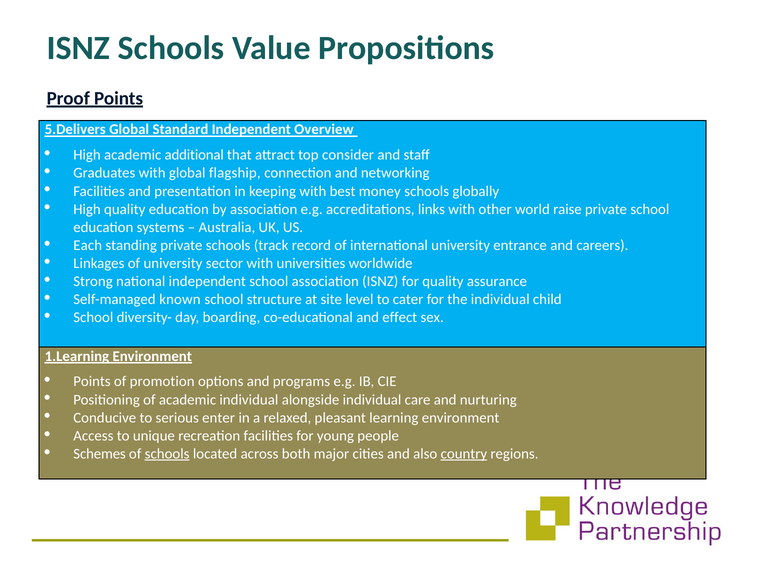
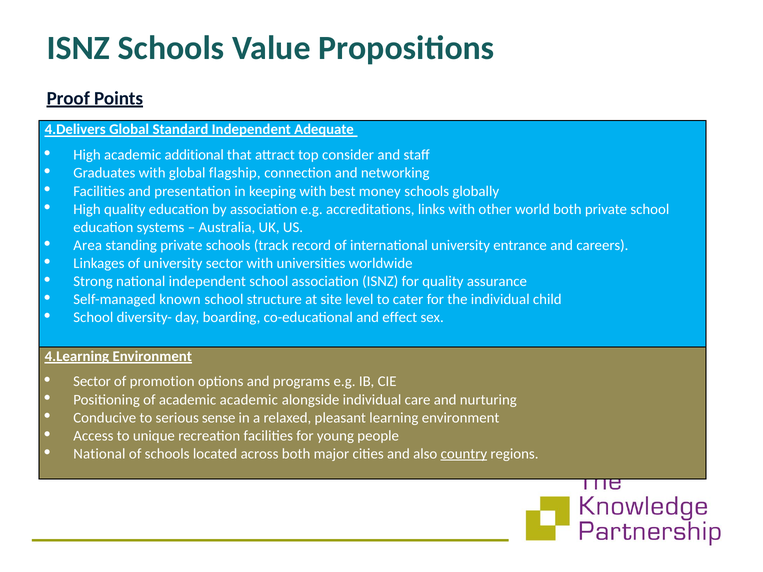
5.Delivers: 5.Delivers -> 4.Delivers (75, 130)
Overview: Overview -> Adequate (324, 130)
world raise: raise -> both (567, 209)
Each: Each -> Area (88, 245)
1.Learning: 1.Learning -> 4.Learning (77, 356)
Points: Points -> Sector (92, 382)
academic individual: individual -> academic (249, 400)
enter: enter -> sense (219, 418)
Schemes: Schemes -> National (99, 454)
schools underline: present -> none (167, 454)
